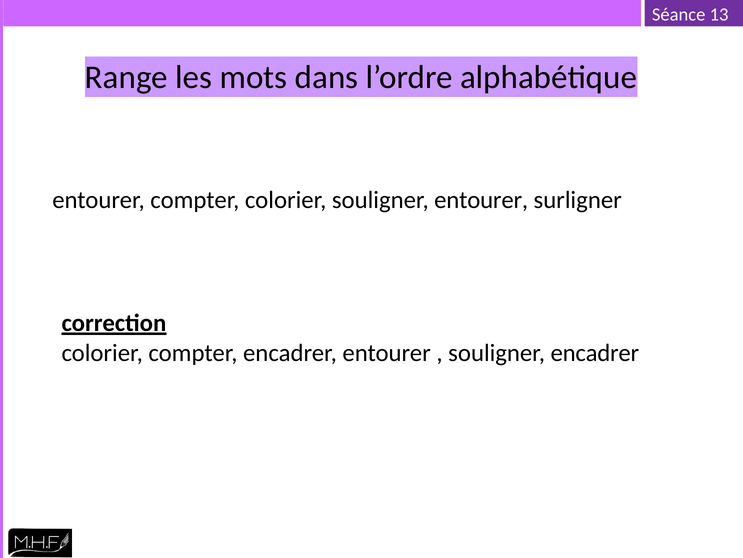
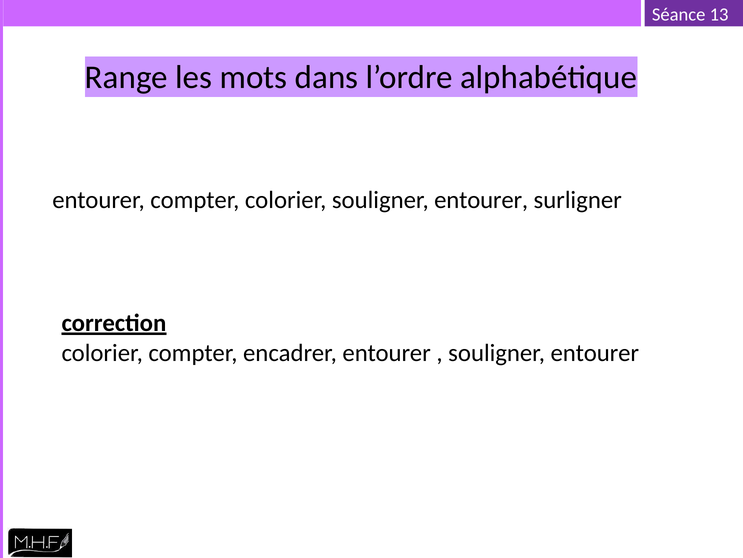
encadrer: encadrer -> entourer (595, 352)
